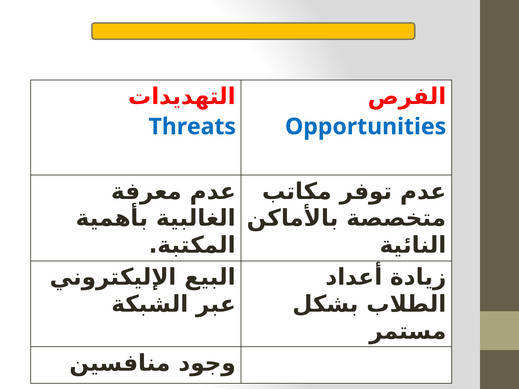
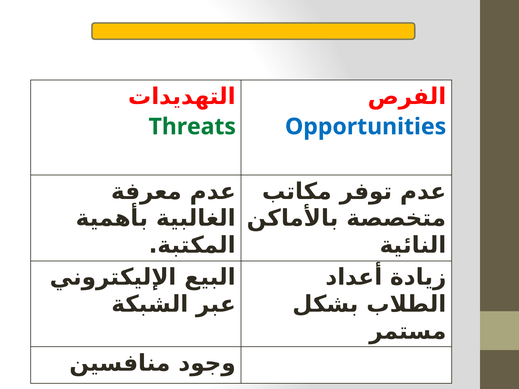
Threats colour: blue -> green (192, 127)
